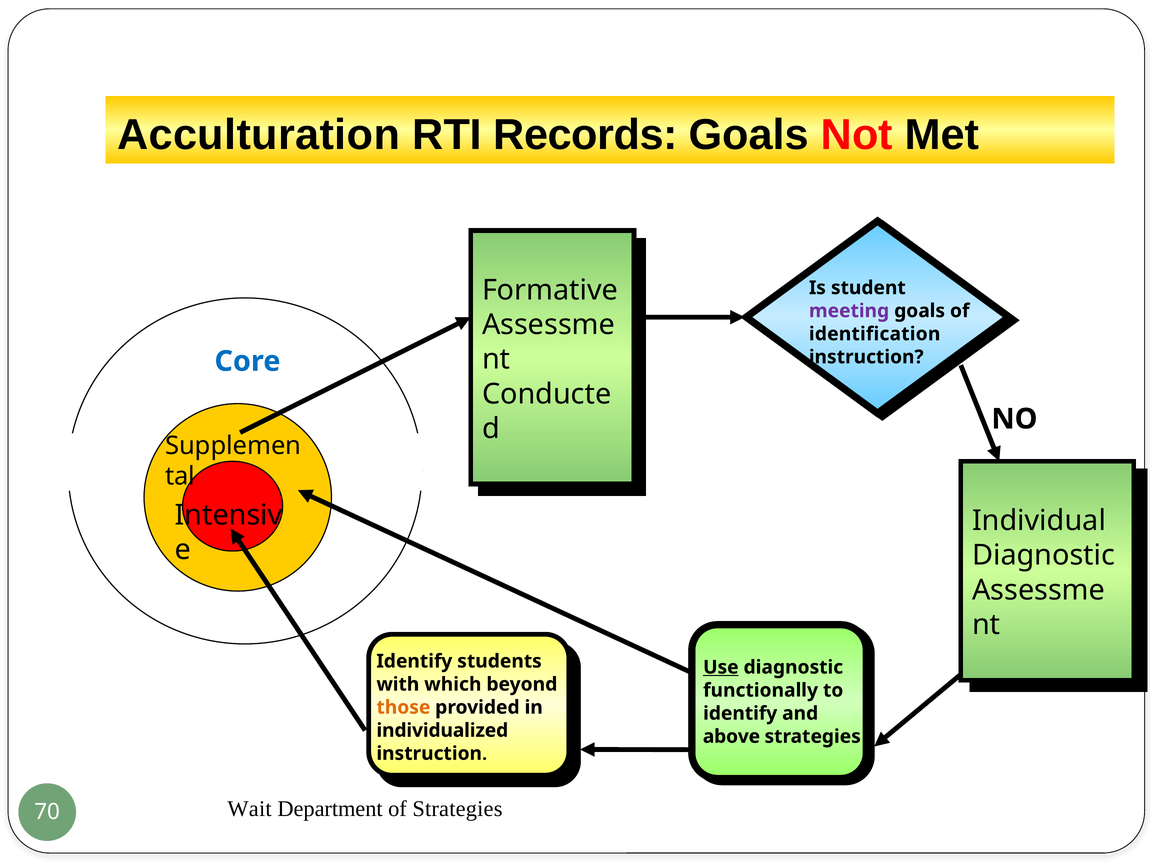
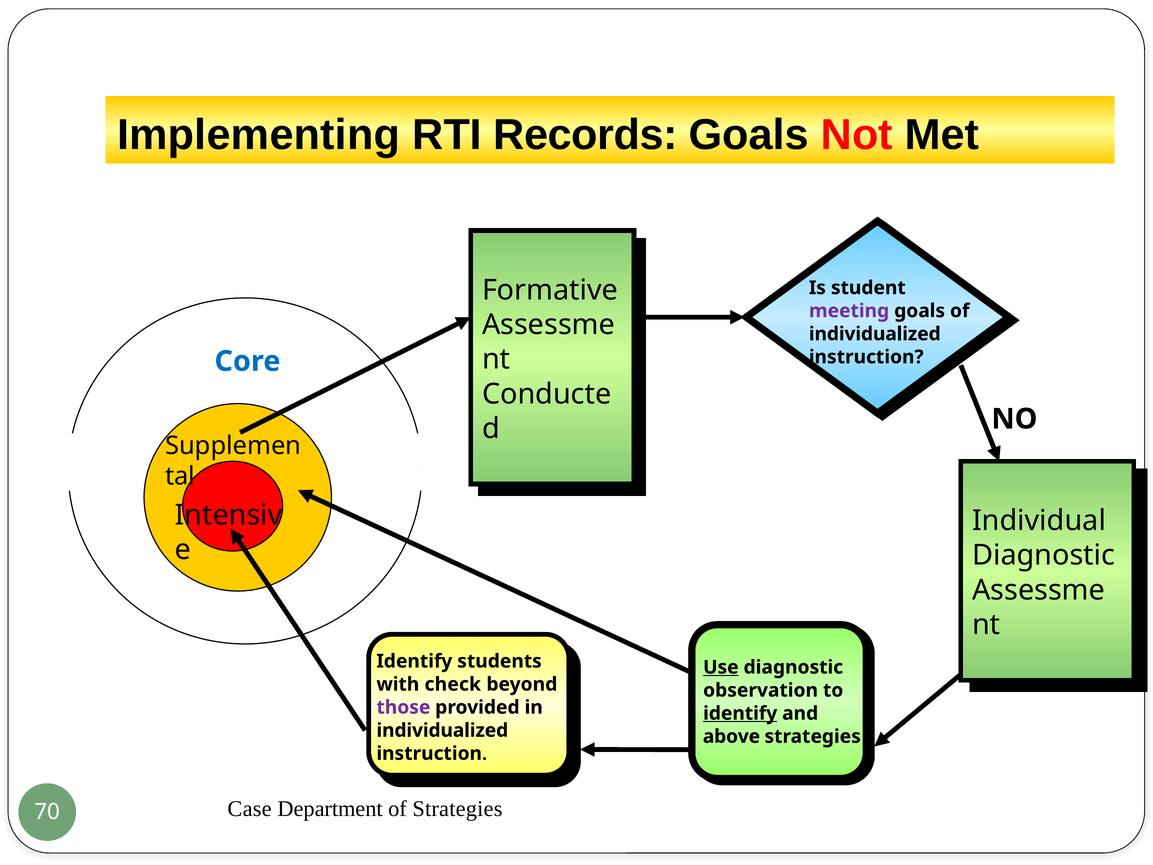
Acculturation: Acculturation -> Implementing (259, 135)
identification: identification -> individualized (875, 334)
which: which -> check (453, 684)
functionally: functionally -> observation (761, 690)
those colour: orange -> purple (403, 707)
identify underline: none -> present (740, 713)
Wait: Wait -> Case (250, 809)
